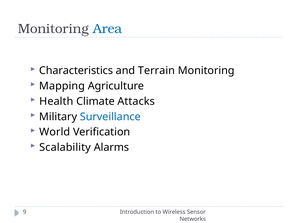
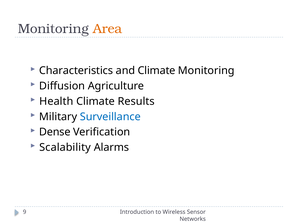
Area colour: blue -> orange (108, 29)
and Terrain: Terrain -> Climate (157, 71)
Mapping: Mapping -> Diffusion (62, 86)
Attacks: Attacks -> Results (136, 102)
World: World -> Dense (55, 132)
